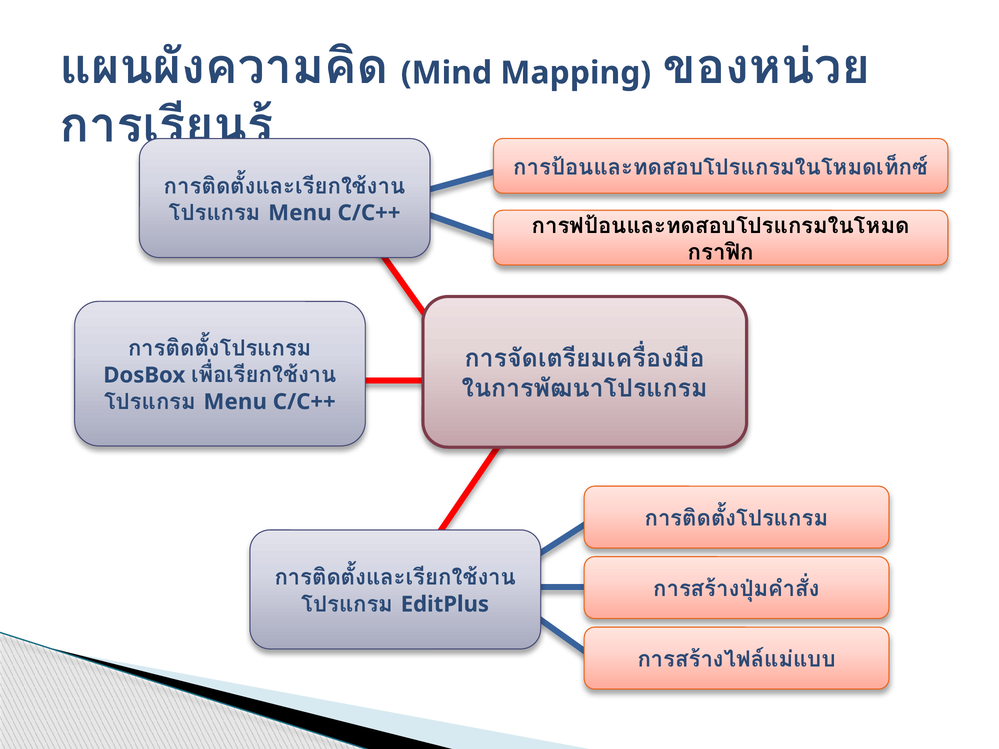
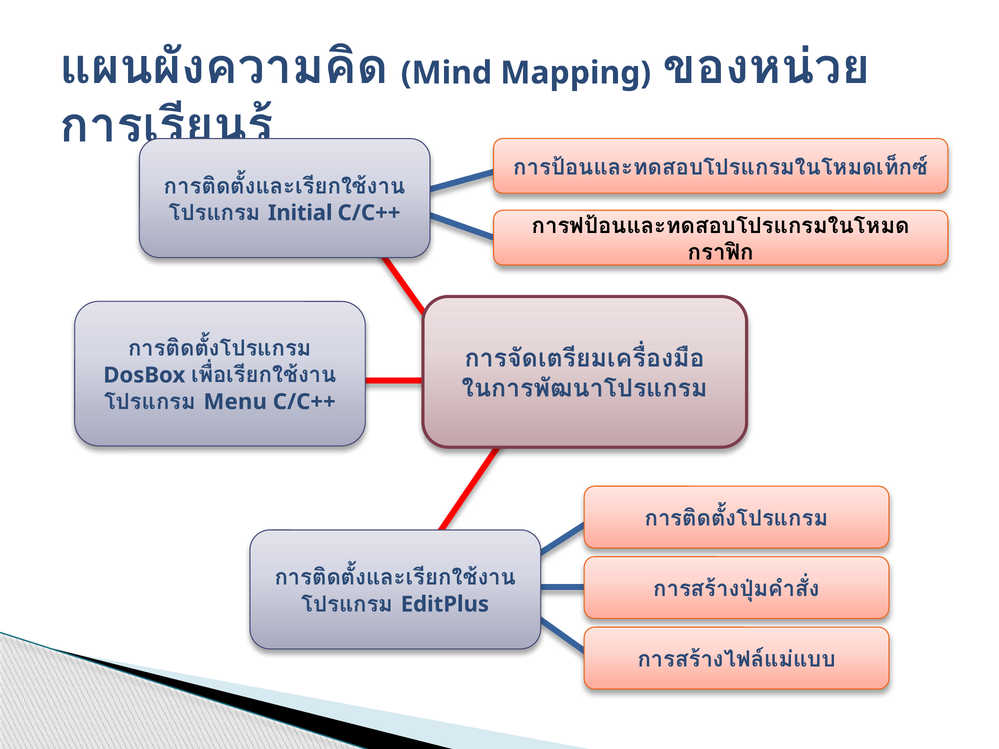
Menu: Menu -> Initial (300, 213)
